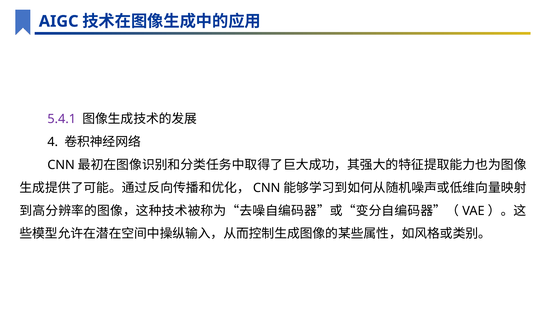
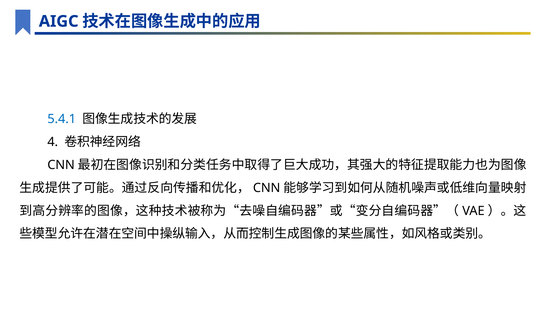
5.4.1 colour: purple -> blue (62, 119)
